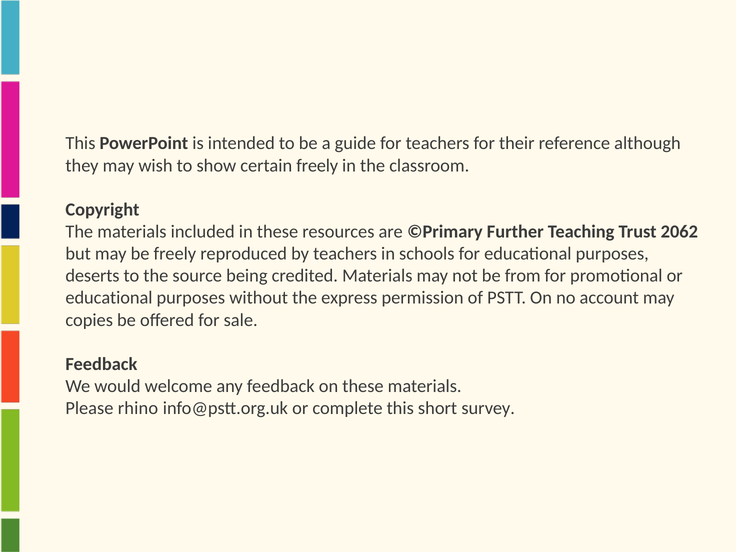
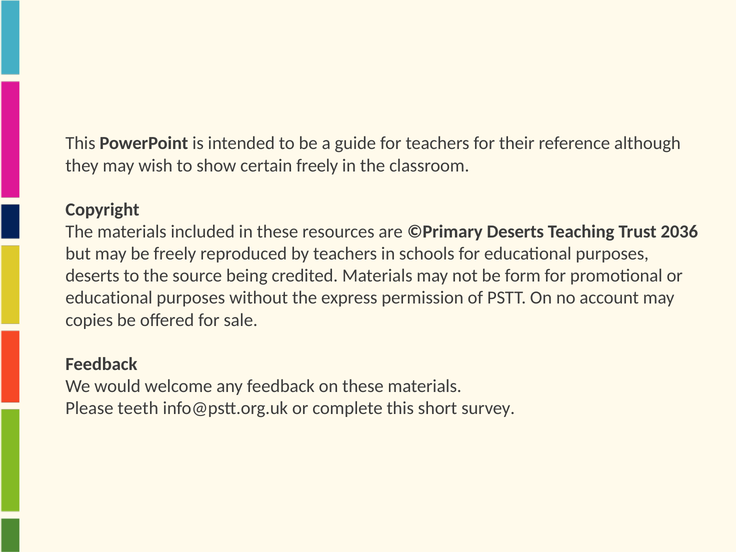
©Primary Further: Further -> Deserts (515, 232)
2062: 2062 -> 2036 (679, 232)
from: from -> form (523, 276)
rhino: rhino -> teeth (138, 408)
